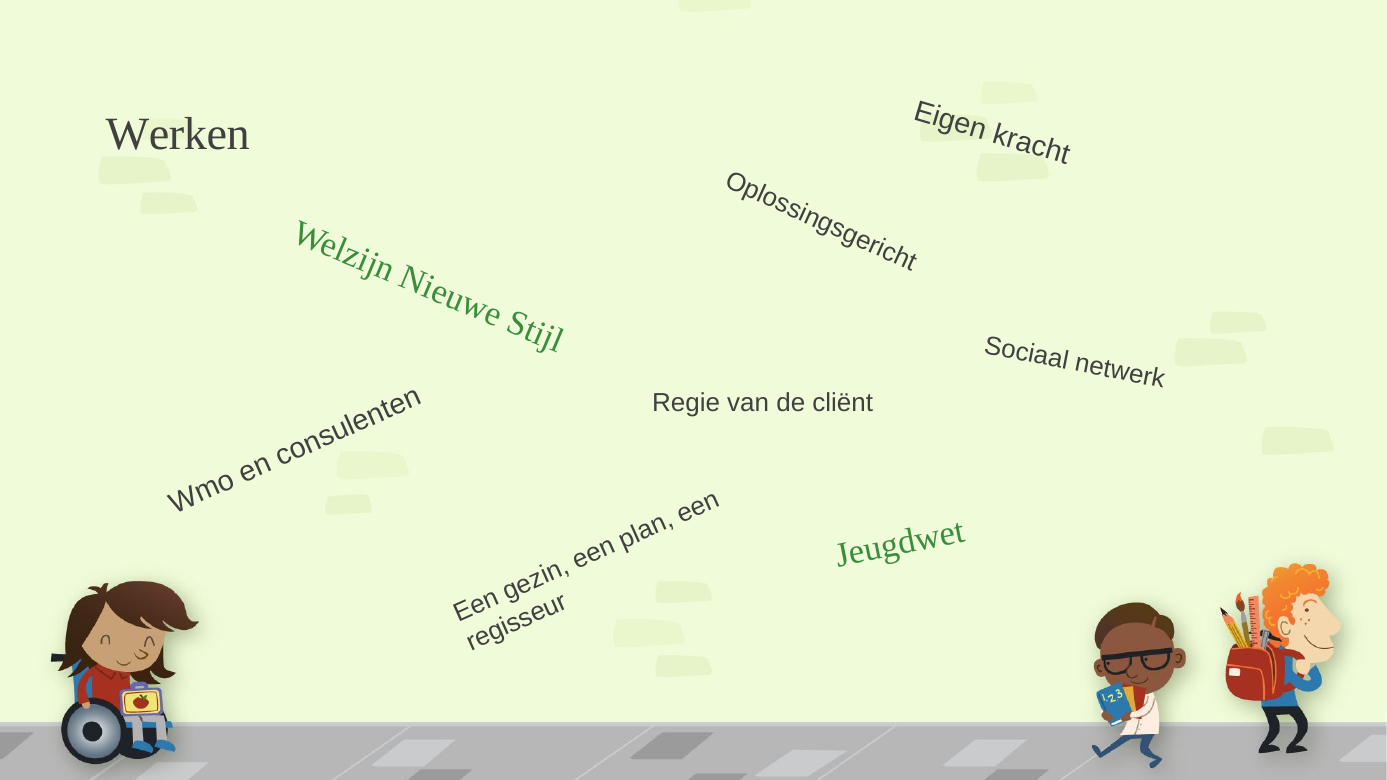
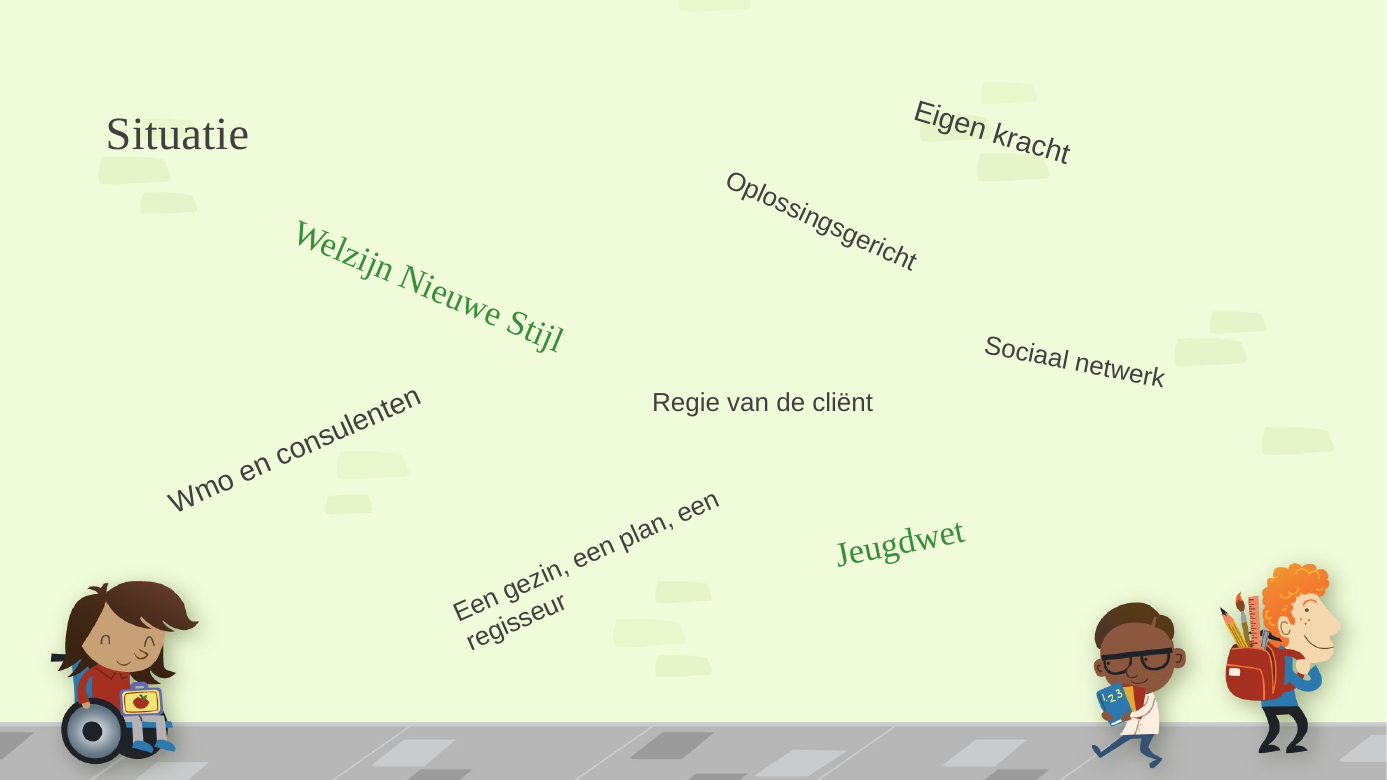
Werken: Werken -> Situatie (177, 134)
